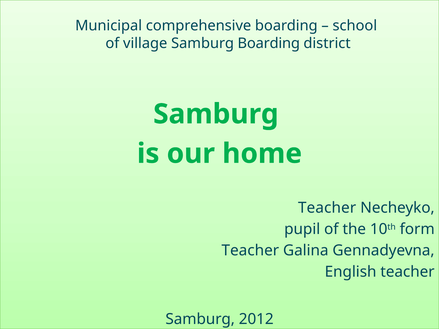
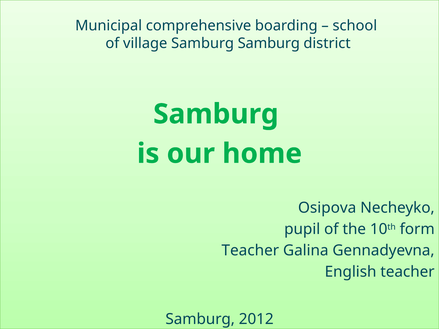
Samburg Boarding: Boarding -> Samburg (269, 43)
Teacher: Teacher -> Osipova (327, 208)
